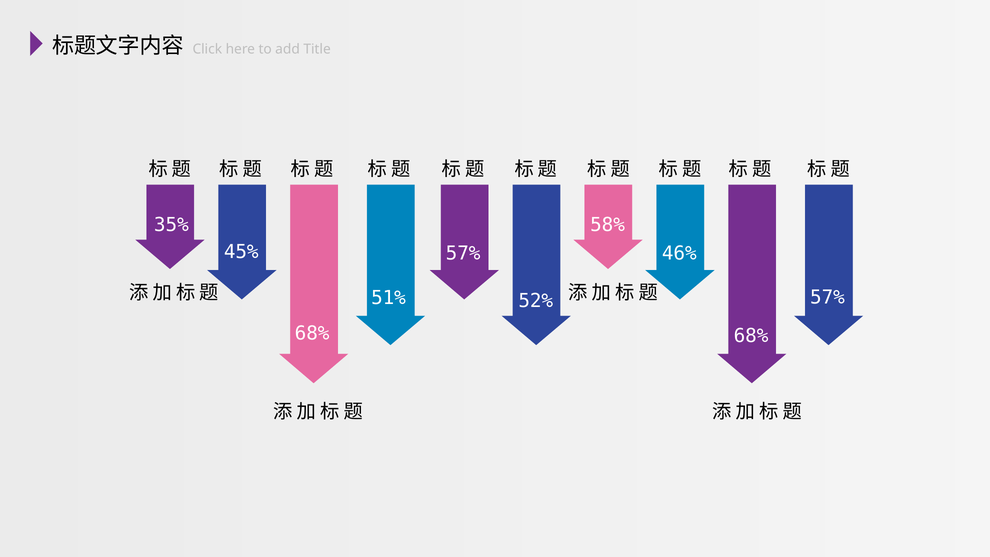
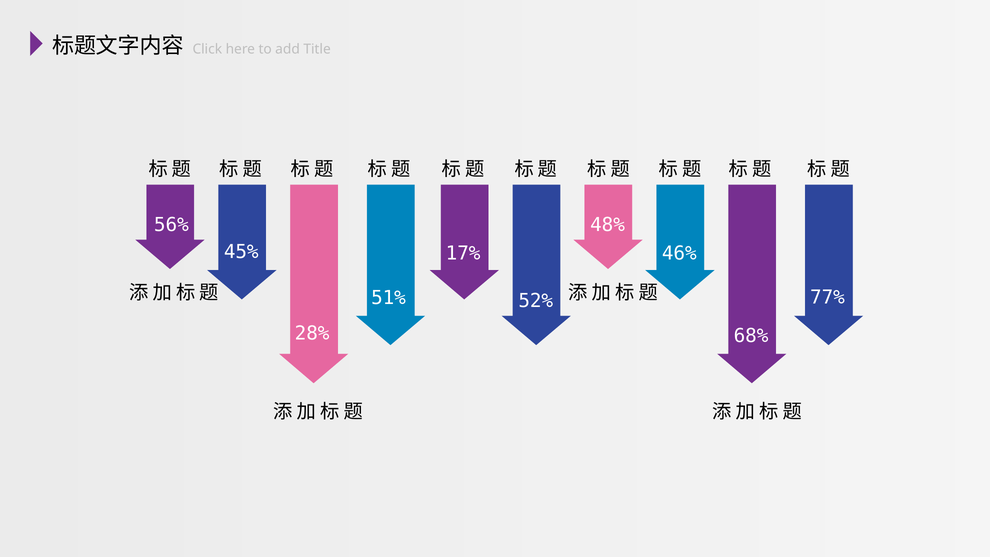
35%: 35% -> 56% (171, 225)
58%: 58% -> 48% (608, 225)
57%: 57% -> 17% (463, 253)
57%: 57% -> 77% (827, 297)
68%: 68% -> 28% (312, 333)
